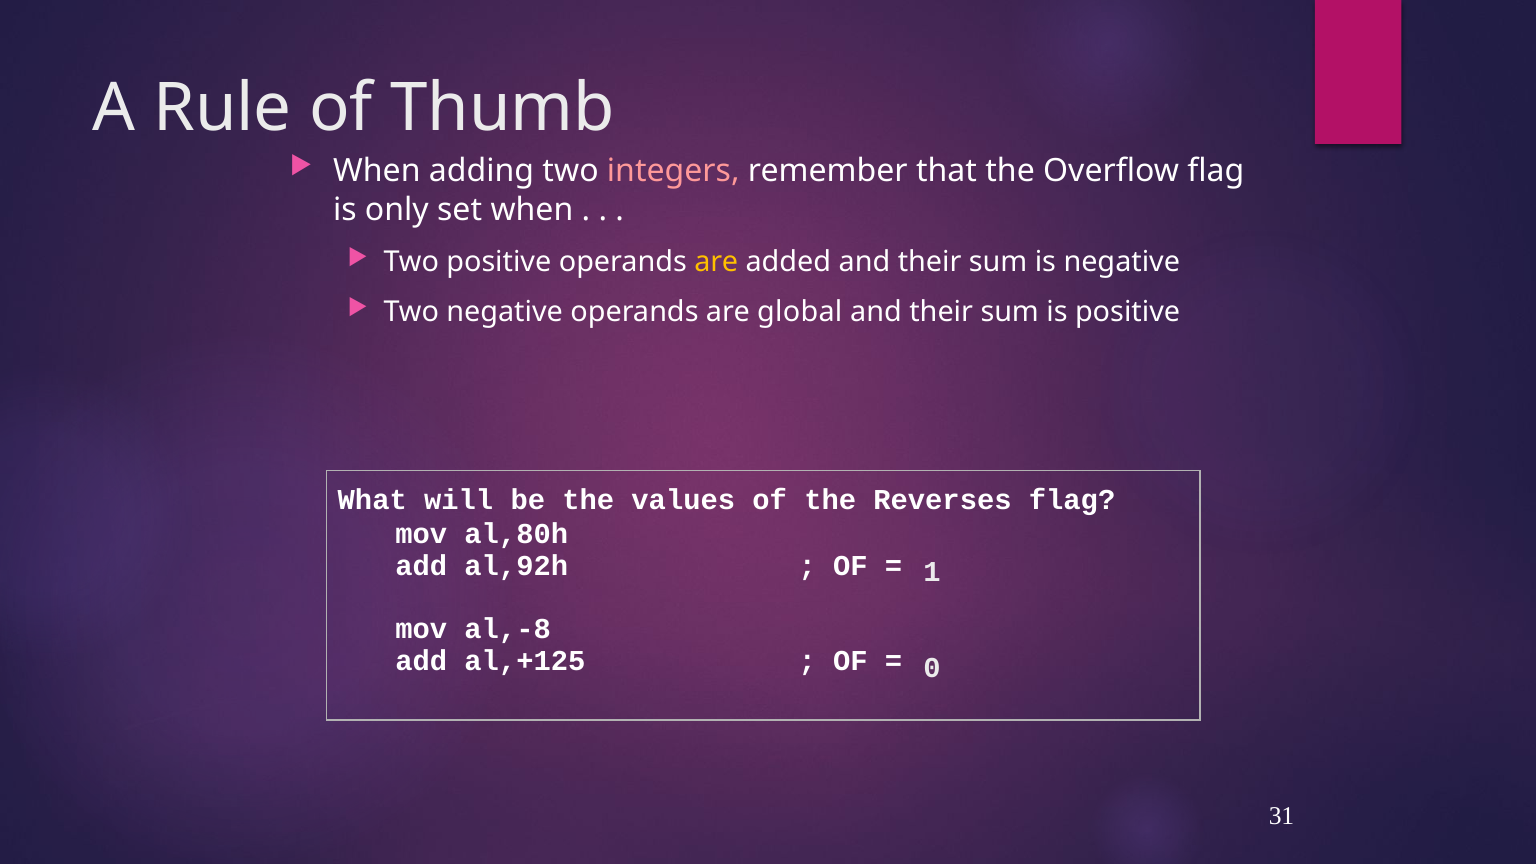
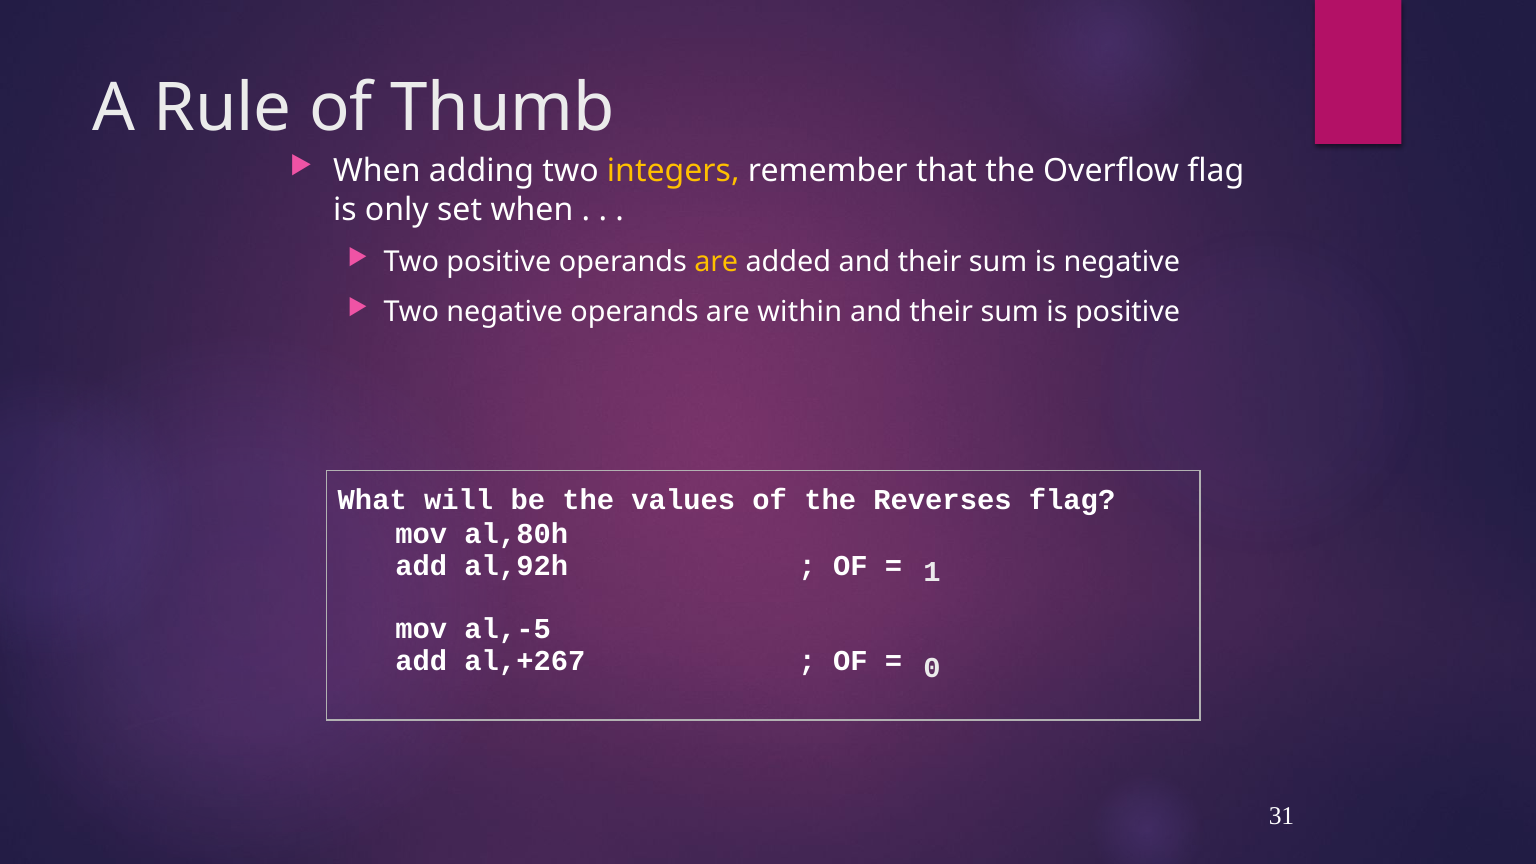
integers colour: pink -> yellow (673, 171)
global: global -> within (800, 312)
al,-8: al,-8 -> al,-5 (508, 629)
al,+125: al,+125 -> al,+267 (525, 661)
